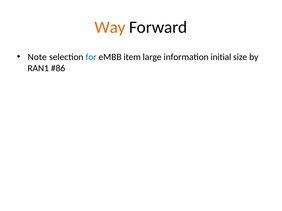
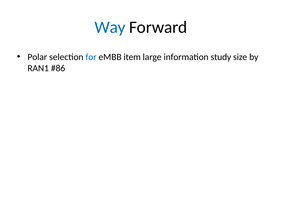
Way colour: orange -> blue (110, 27)
Note: Note -> Polar (37, 57)
initial: initial -> study (221, 57)
